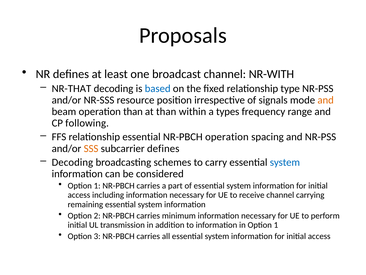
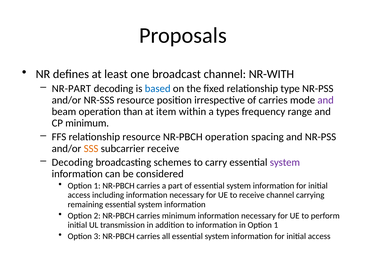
NR-THAT: NR-THAT -> NR-PART (71, 88)
of signals: signals -> carries (273, 100)
and colour: orange -> purple (326, 100)
at than: than -> item (166, 111)
CP following: following -> minimum (87, 123)
relationship essential: essential -> resource (142, 137)
subcarrier defines: defines -> receive (163, 148)
system colour: blue -> purple (285, 162)
